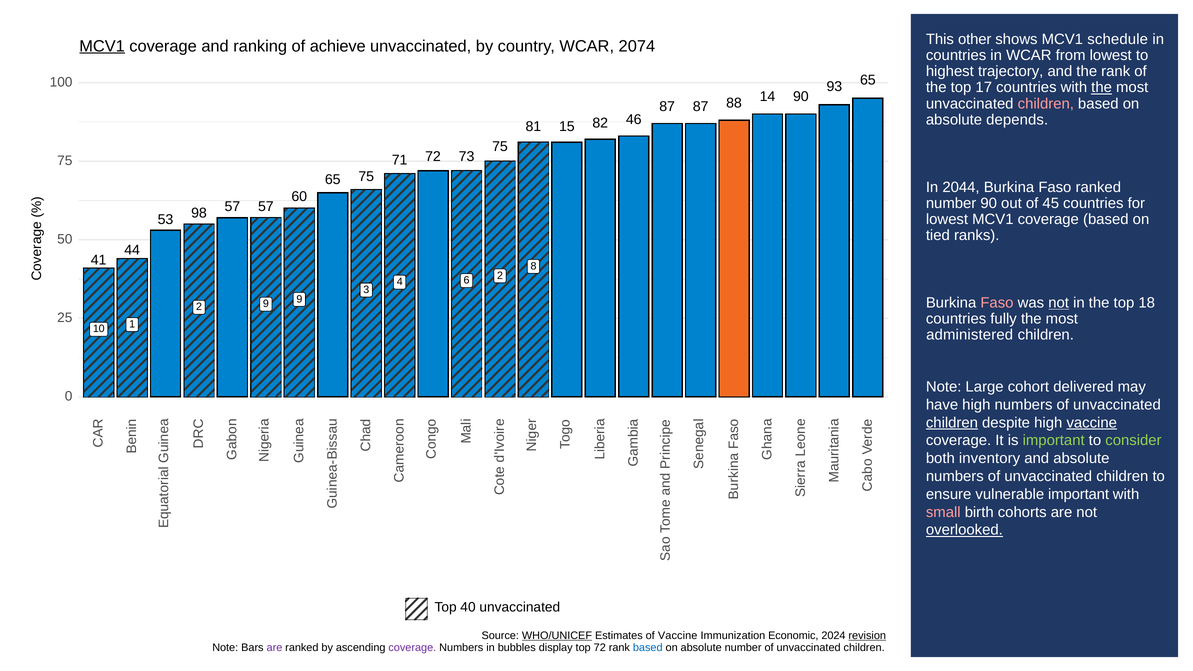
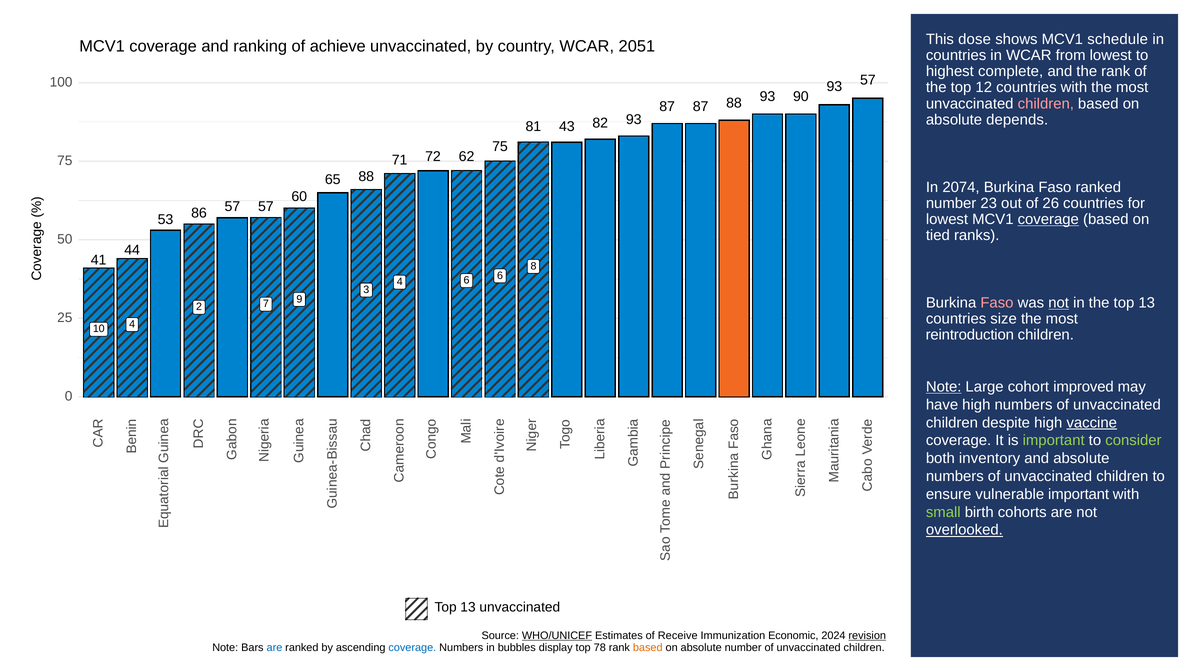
other: other -> dose (975, 39)
MCV1 underline: present -> none (102, 46)
2074: 2074 -> 2051 (637, 46)
trajectory: trajectory -> complete (1011, 71)
93 65: 65 -> 57 (868, 80)
17: 17 -> 12 (984, 88)
the underline: present -> none (1102, 88)
88 14: 14 -> 93 (768, 97)
15: 15 -> 43 (567, 127)
82 46: 46 -> 93 (634, 120)
73: 73 -> 62 (467, 157)
65 75: 75 -> 88 (366, 177)
2044: 2044 -> 2074 (961, 187)
number 90: 90 -> 23 (989, 203)
45: 45 -> 26 (1051, 203)
coverage underline: none -> present (1048, 219)
98: 98 -> 86 (199, 213)
6 2: 2 -> 6 (500, 276)
the top 18: 18 -> 13 (1147, 303)
2 9: 9 -> 7 (266, 304)
fully: fully -> size (1004, 319)
10 1: 1 -> 4 (132, 324)
administered: administered -> reintroduction (970, 335)
Note underline: none -> present (944, 387)
delivered: delivered -> improved (1084, 387)
children underline: present -> none (952, 423)
small colour: pink -> light green (943, 512)
40: 40 -> 13 (468, 607)
of Vaccine: Vaccine -> Receive (678, 636)
are colour: purple -> blue (274, 648)
coverage colour: purple -> blue (412, 648)
top 72: 72 -> 78 (600, 648)
based colour: blue -> orange (648, 648)
